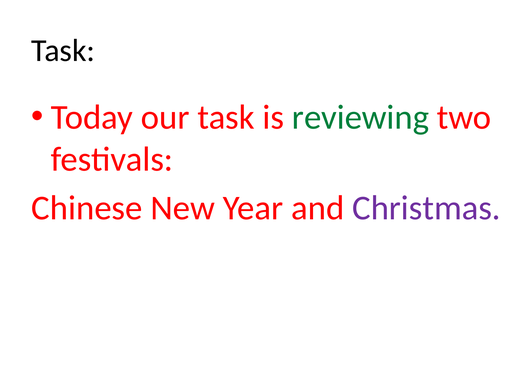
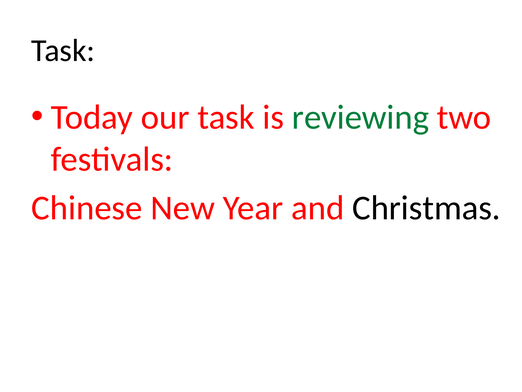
Christmas colour: purple -> black (426, 208)
